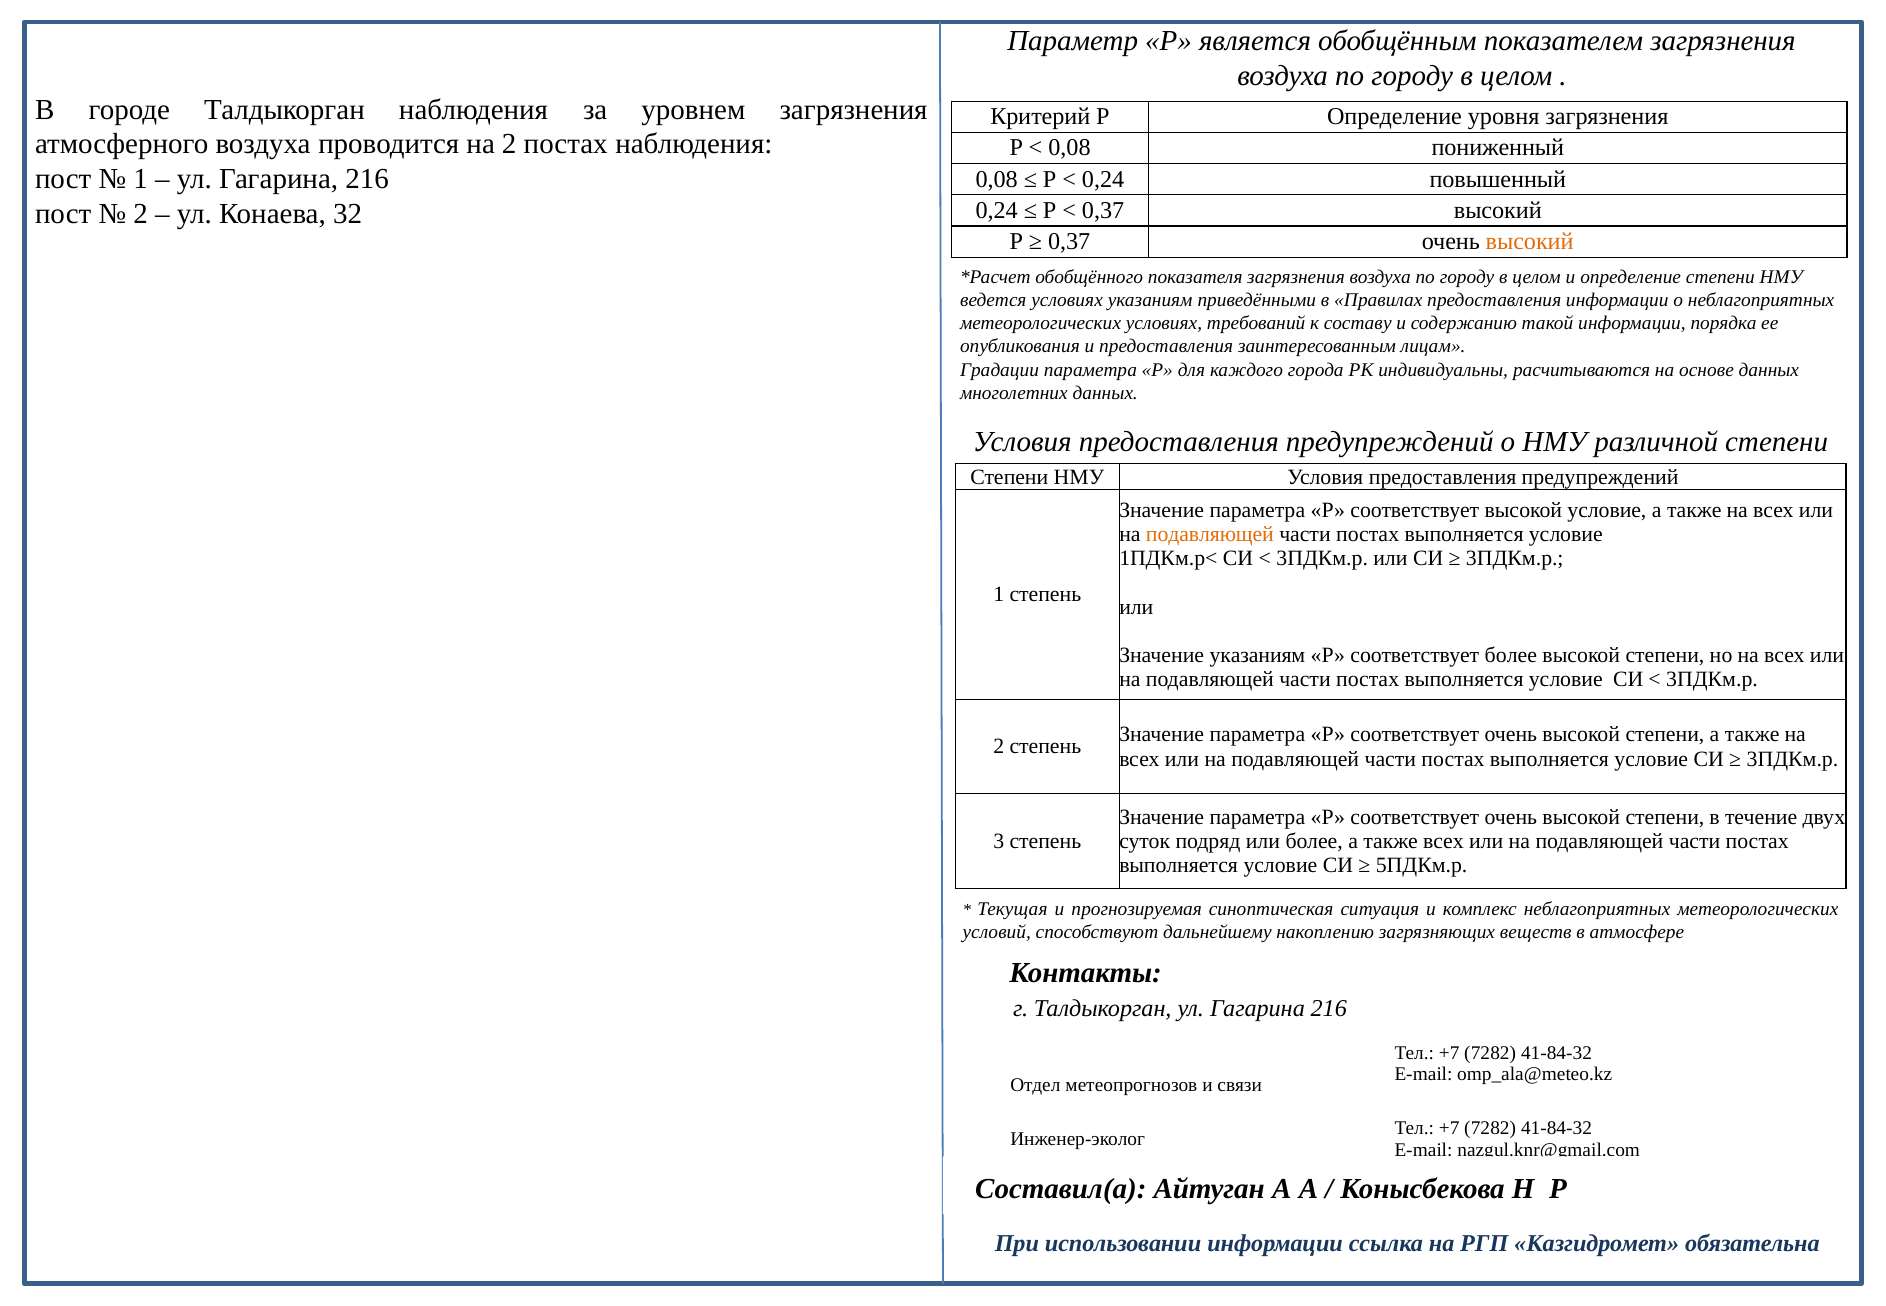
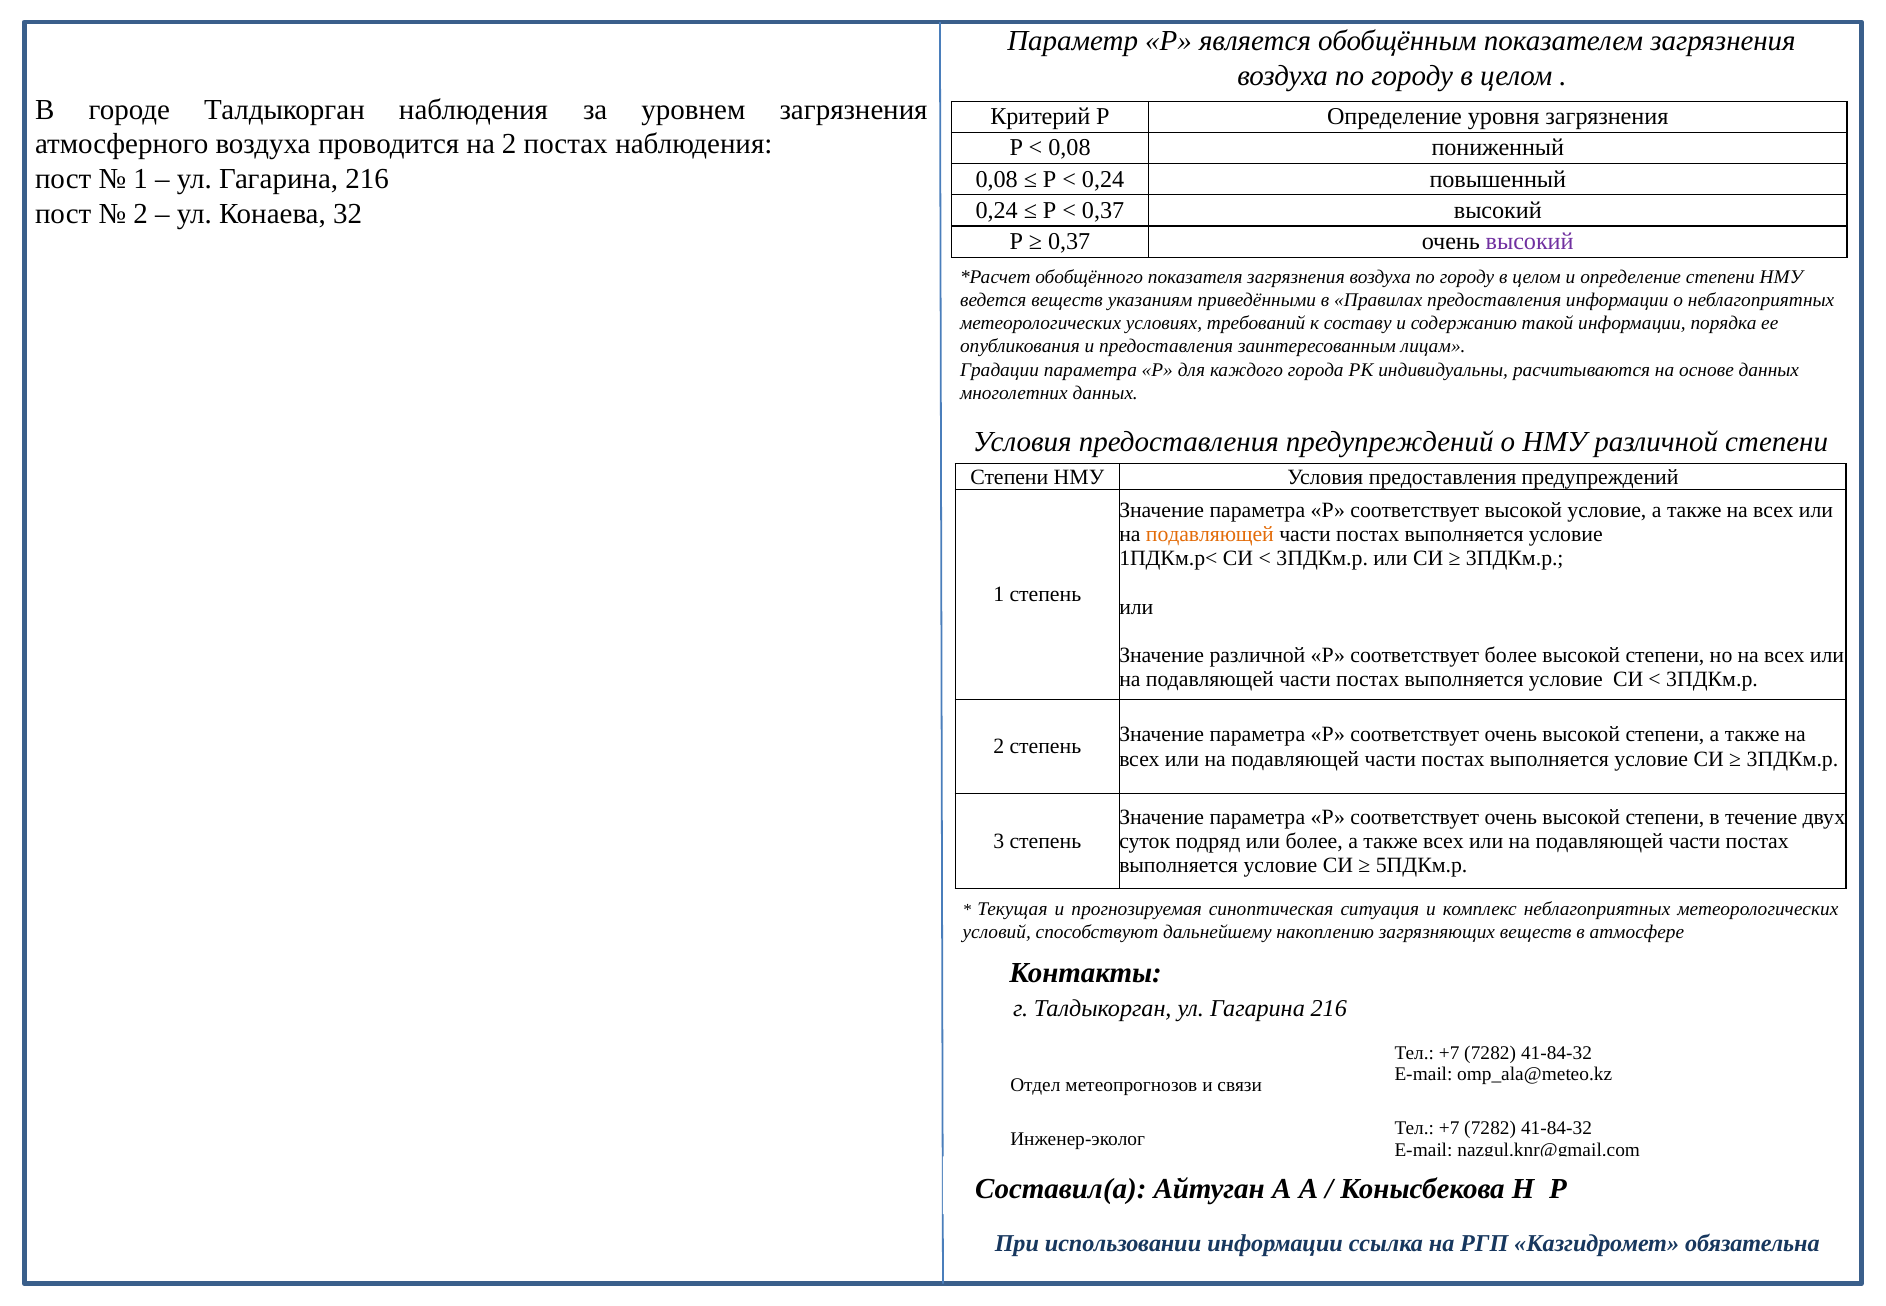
высокий colour: orange -> purple (1530, 241)
ведется условиях: условиях -> веществ (1067, 300)
Значение указаниям: указаниям -> различной (1257, 655)
